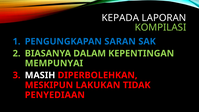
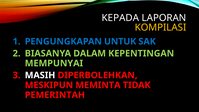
KOMPILASI colour: light green -> yellow (161, 27)
SARAN: SARAN -> UNTUK (120, 41)
LAKUKAN: LAKUKAN -> MEMINTA (98, 85)
PENYEDIAAN: PENYEDIAAN -> PEMERINTAH (55, 95)
